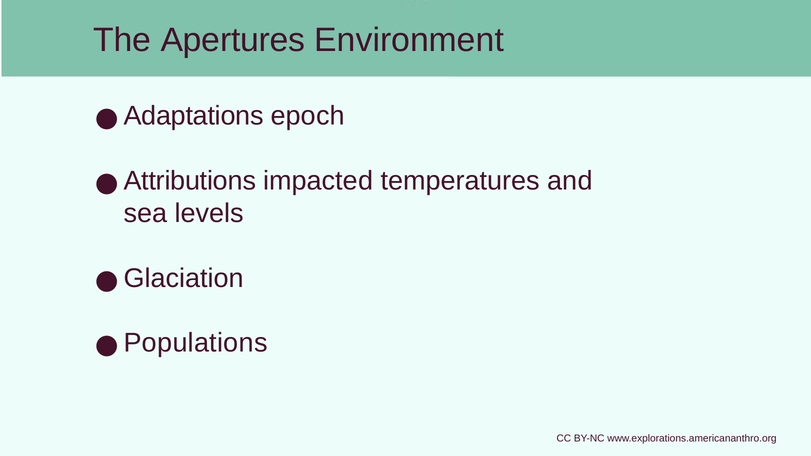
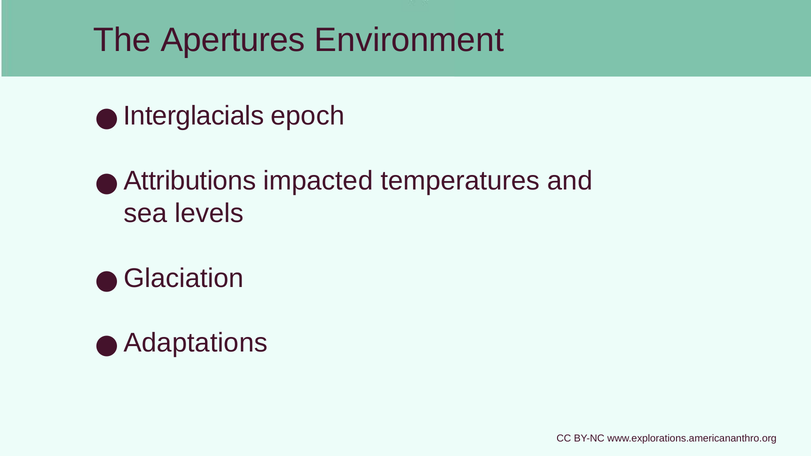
Adaptations: Adaptations -> Interglacials (194, 116)
Populations: Populations -> Adaptations (196, 343)
